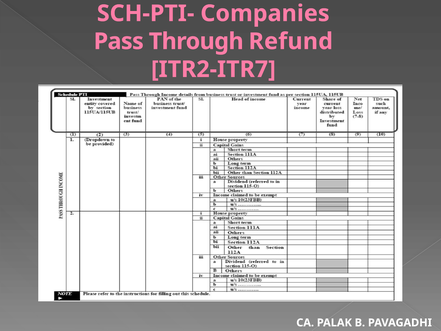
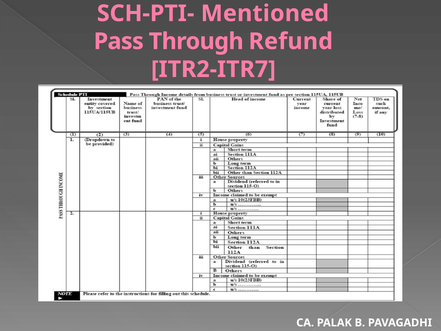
Companies: Companies -> Mentioned (265, 13)
